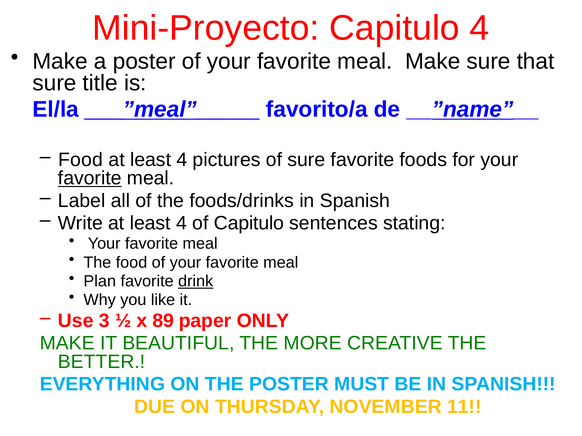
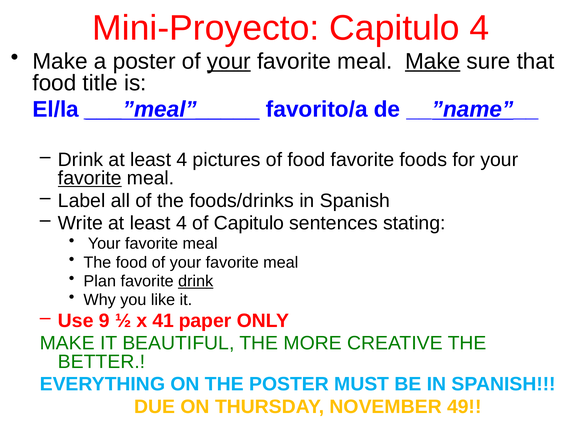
your underline: none -> present (229, 61)
Make underline: none -> present (433, 61)
sure: sure -> food (54, 83)
Food: Food -> Drink (81, 160)
of sure: sure -> food (306, 160)
3: 3 -> 9 (104, 321)
89: 89 -> 41 (163, 321)
11: 11 -> 49 (464, 407)
